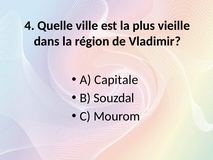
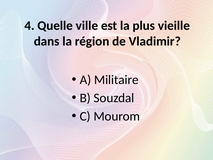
Capitale: Capitale -> Militaire (116, 80)
